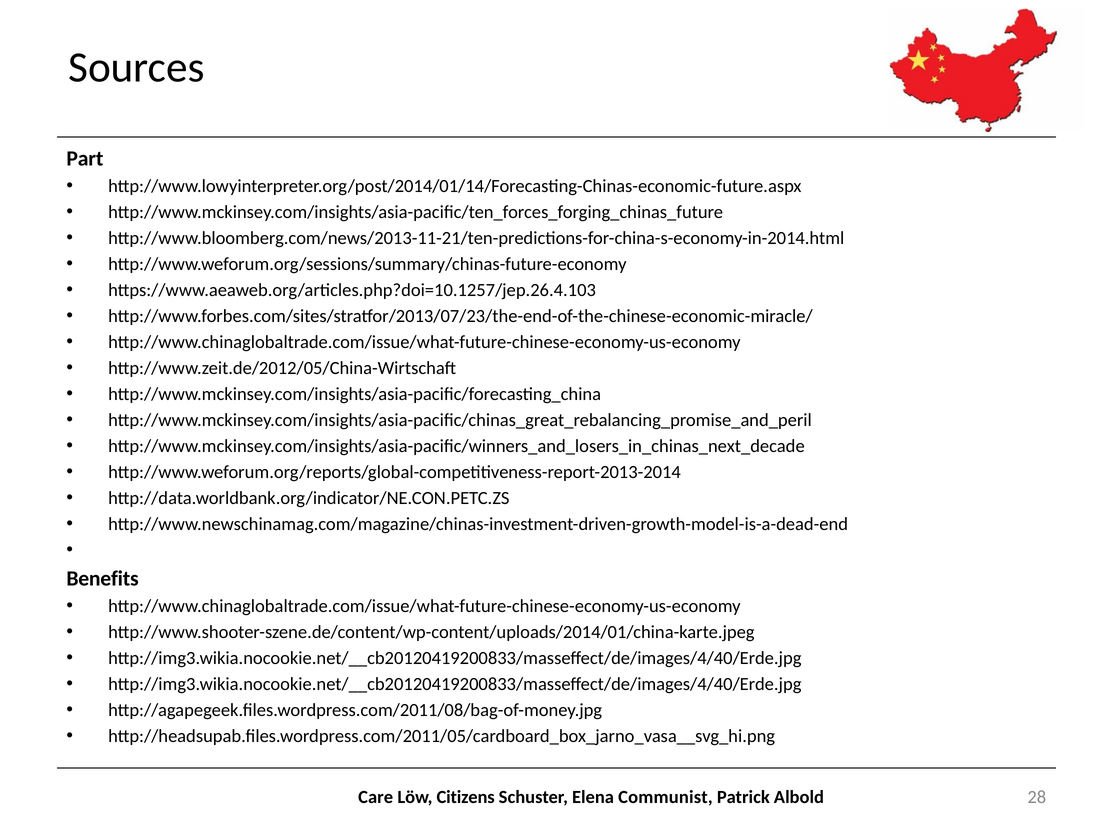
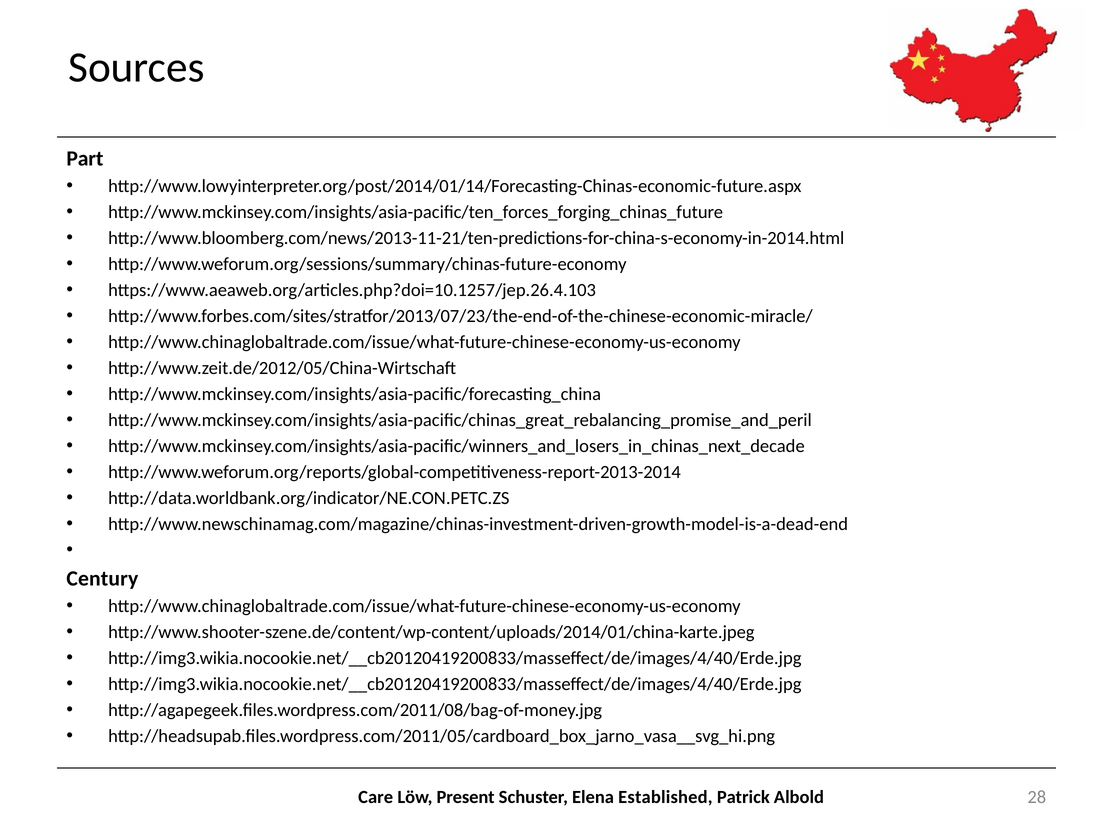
Benefits: Benefits -> Century (102, 578)
Citizens: Citizens -> Present (466, 797)
Communist: Communist -> Established (665, 797)
